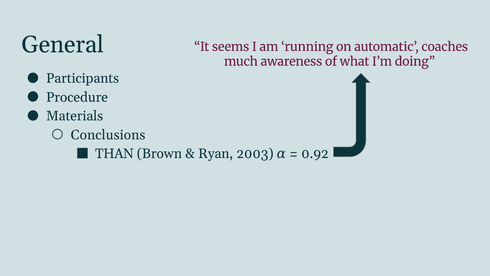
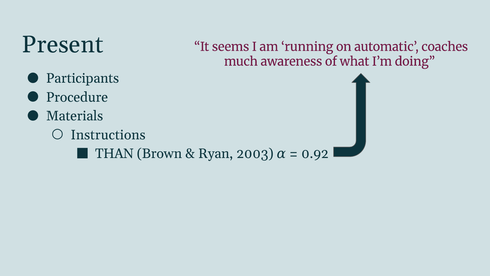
General: General -> Present (63, 45)
Conclusions: Conclusions -> Instructions (108, 135)
